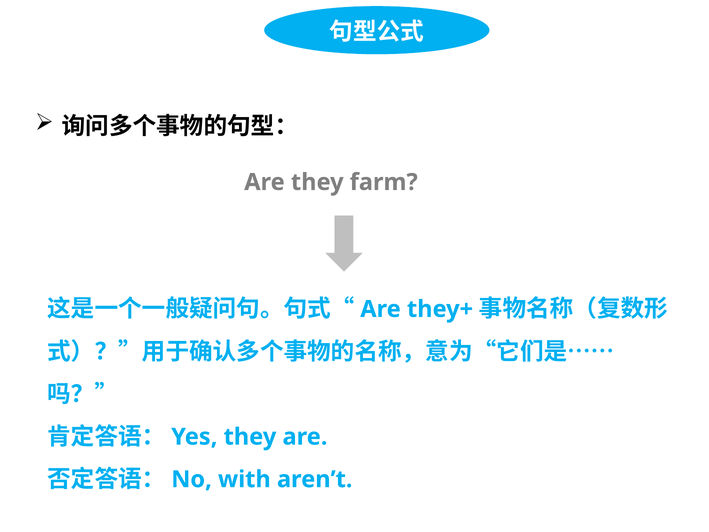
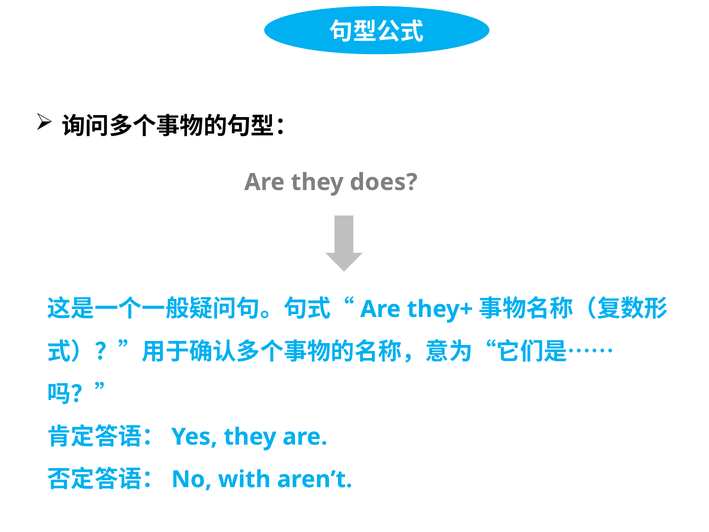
farm: farm -> does (384, 182)
